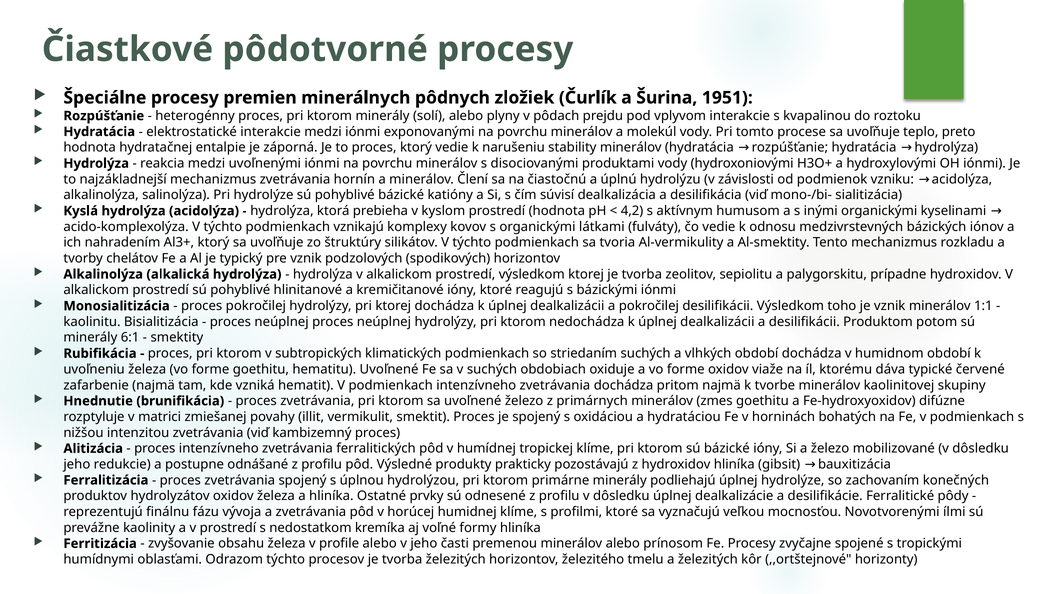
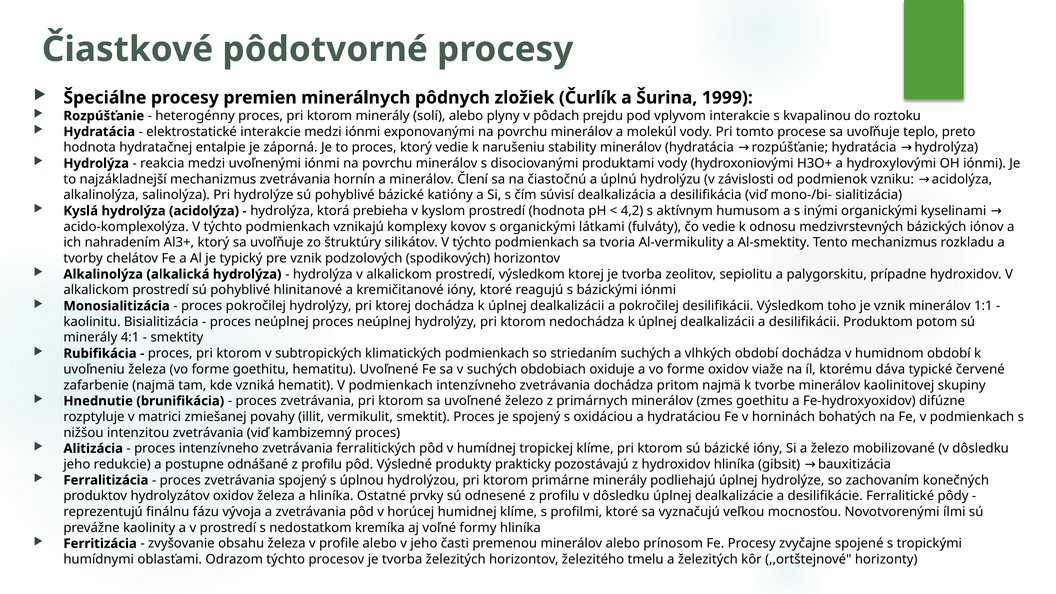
1951: 1951 -> 1999 (727, 98)
6:1: 6:1 -> 4:1 (130, 338)
